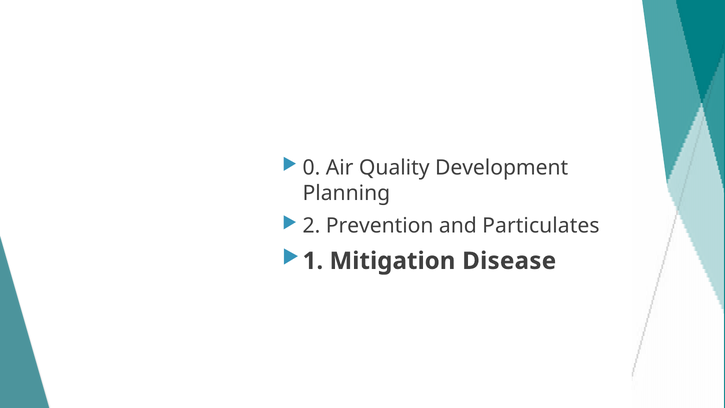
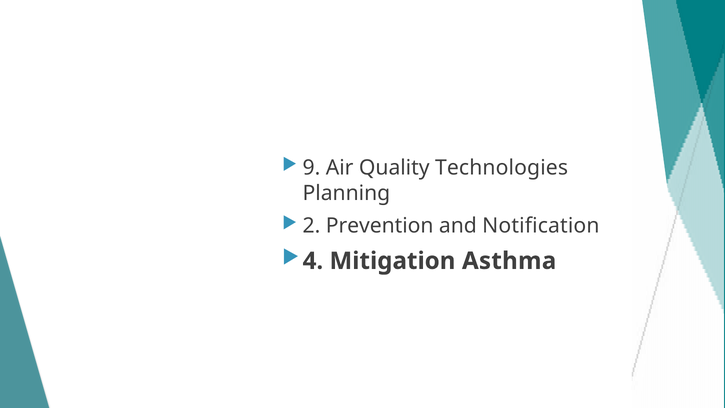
0: 0 -> 9 (311, 168)
Development: Development -> Technologies (502, 168)
Particulates: Particulates -> Notification (541, 226)
1: 1 -> 4 (313, 261)
Disease: Disease -> Asthma (509, 261)
